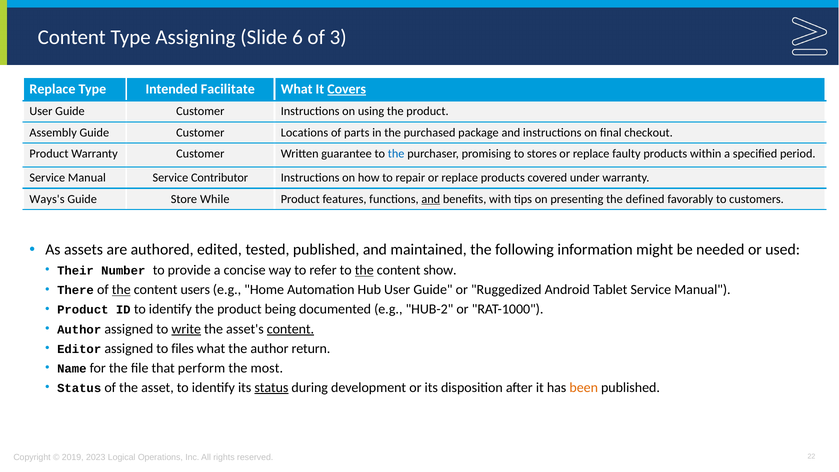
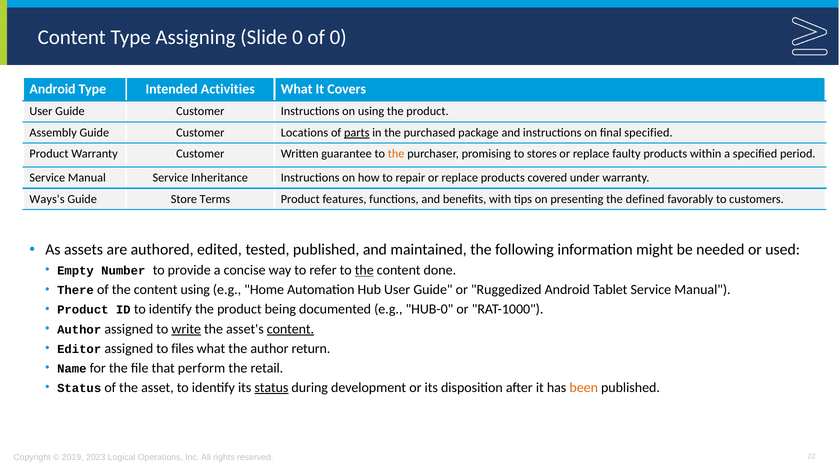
Slide 6: 6 -> 0 (297, 37)
of 3: 3 -> 0 (338, 37)
Replace: Replace -> Android (53, 89)
Facilitate: Facilitate -> Activities (228, 89)
Covers underline: present -> none (347, 89)
parts underline: none -> present (357, 133)
final checkout: checkout -> specified (648, 133)
the colour: blue -> orange (396, 154)
Contributor: Contributor -> Inheritance (219, 178)
While: While -> Terms (215, 199)
and underline: present -> none (431, 199)
Their: Their -> Empty (75, 271)
show: show -> done (440, 270)
the underline: present -> none (121, 290)
content users: users -> using (195, 290)
HUB-2: HUB-2 -> HUB-0 (429, 309)
most: most -> retail (267, 368)
